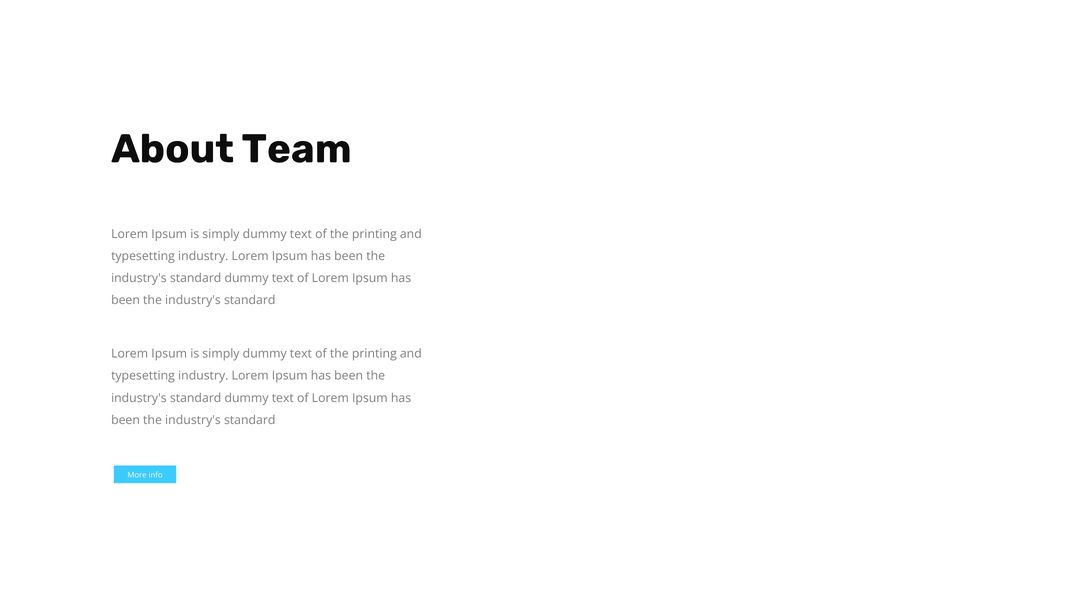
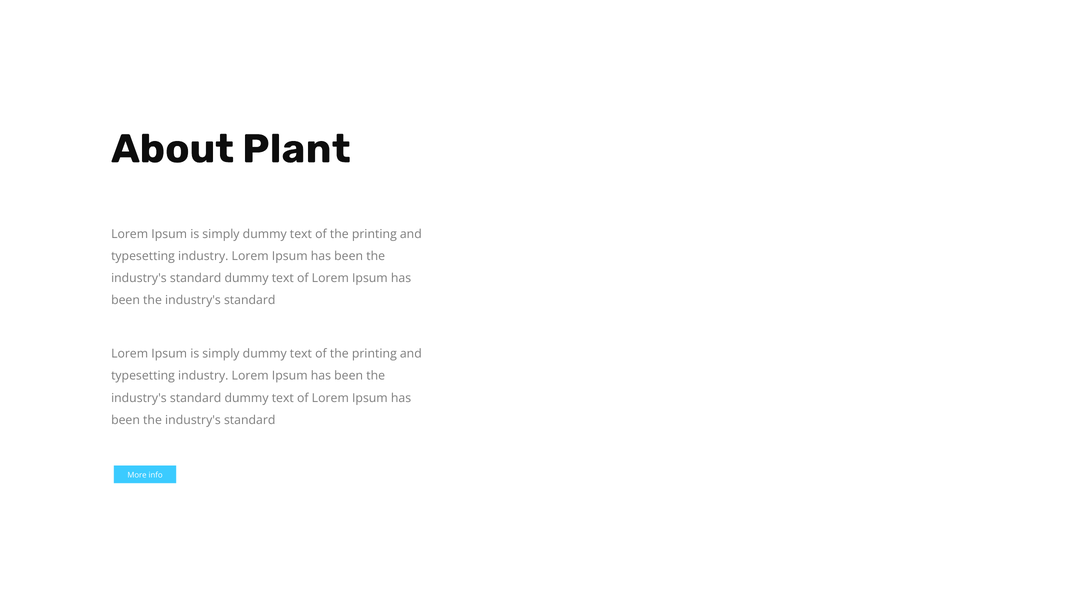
Team: Team -> Plant (296, 149)
